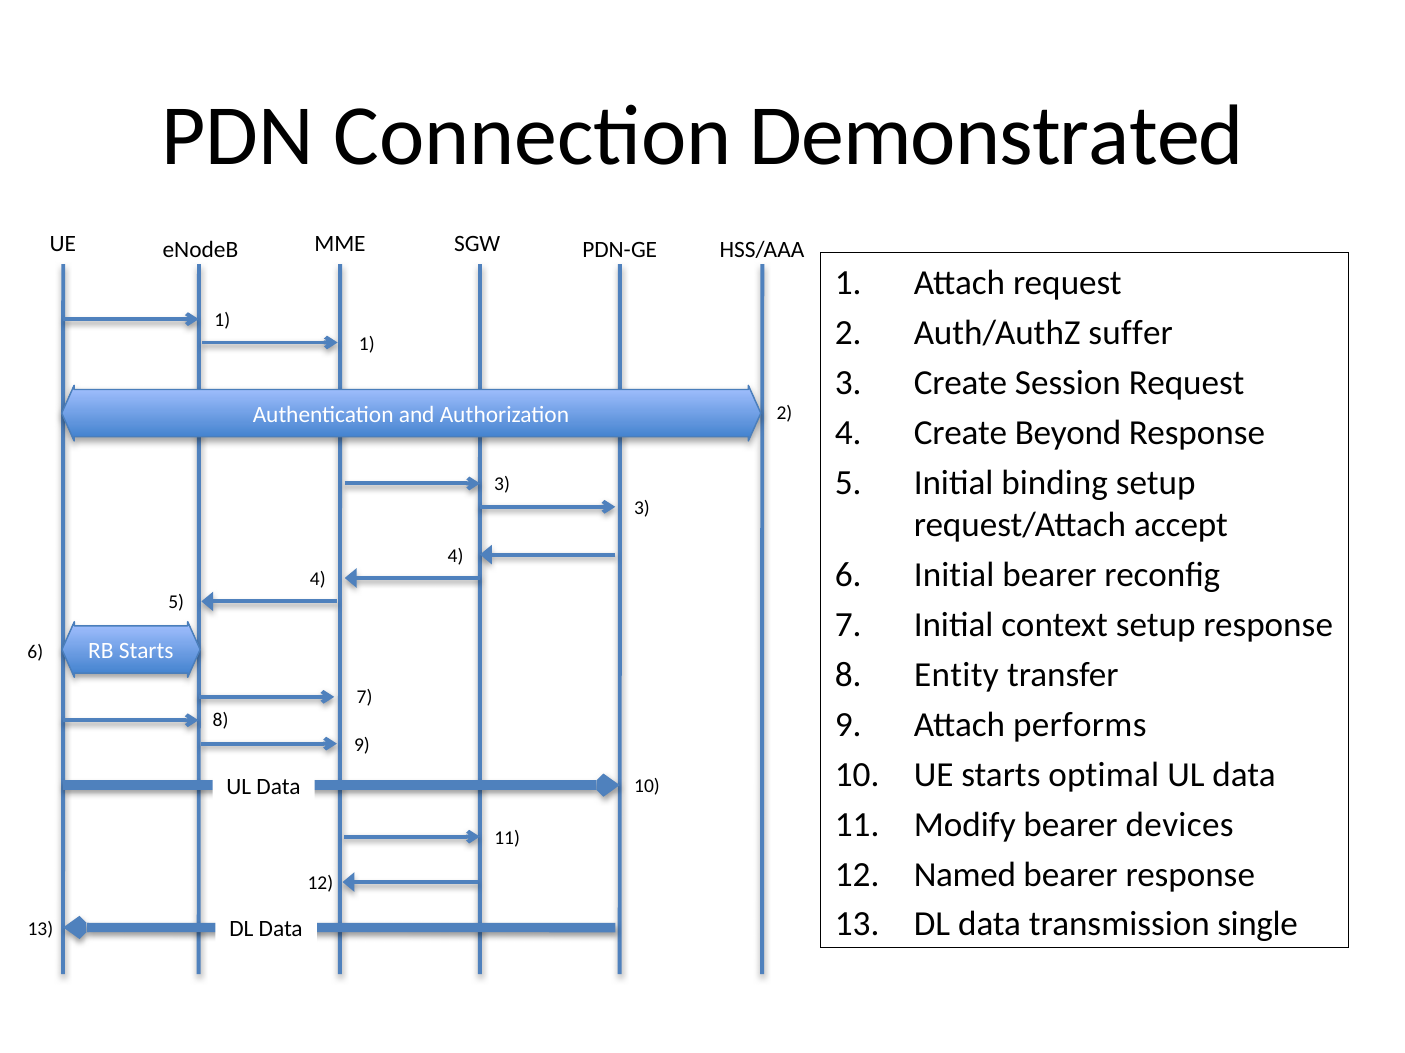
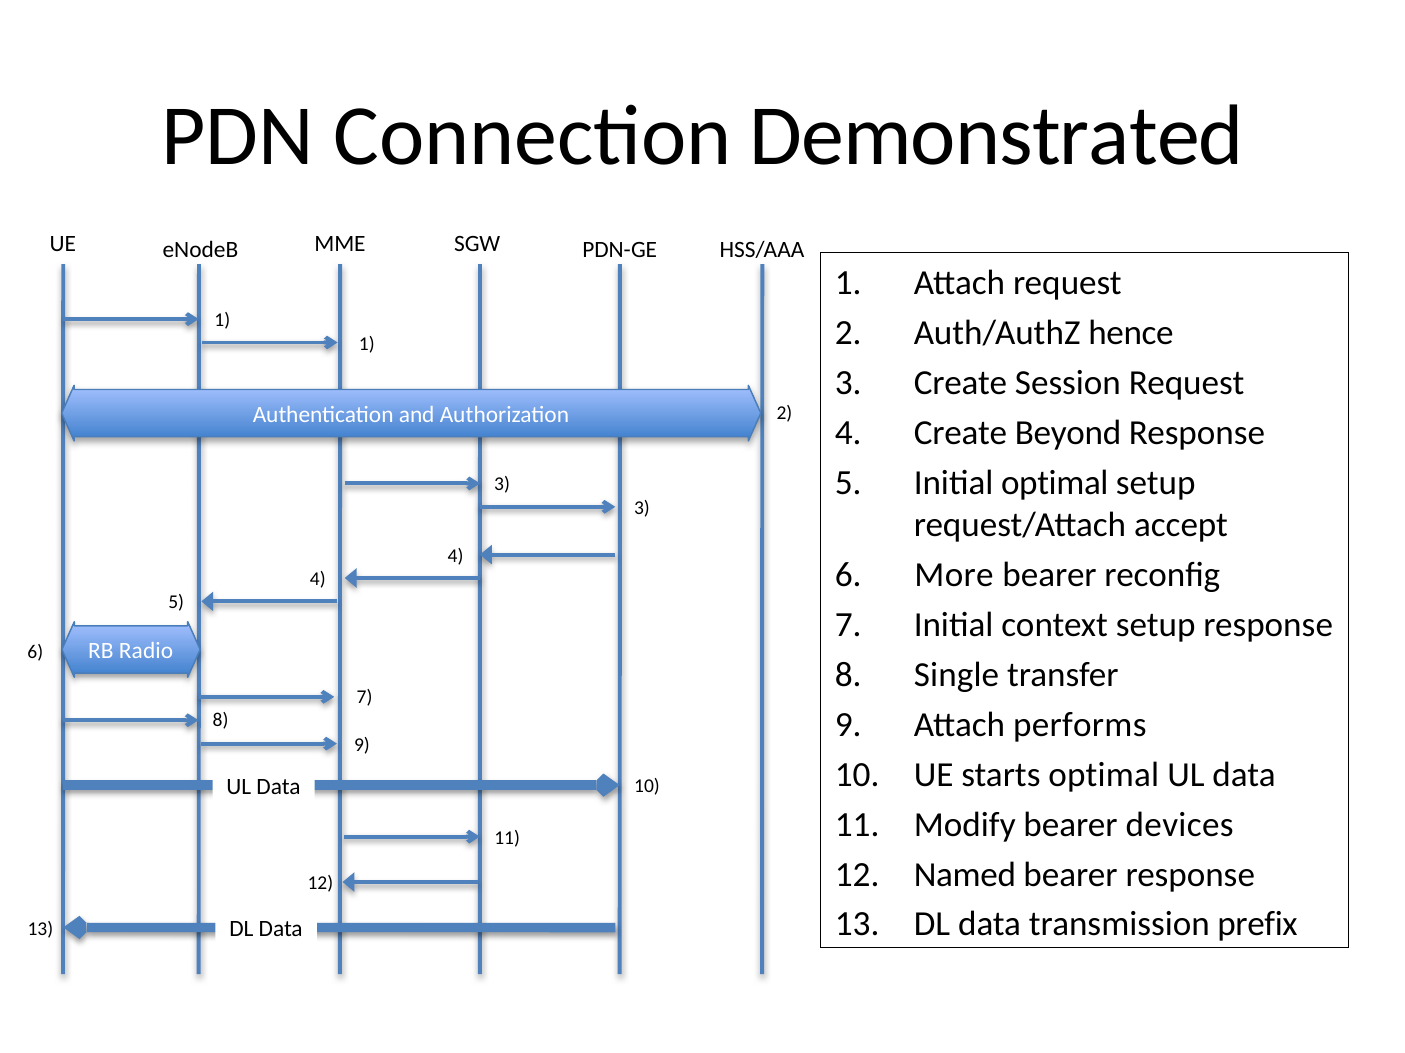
suffer: suffer -> hence (1131, 333)
Initial binding: binding -> optimal (1055, 483)
6 Initial: Initial -> More (954, 575)
RB Starts: Starts -> Radio (146, 652)
Entity: Entity -> Single (957, 675)
single: single -> prefix (1258, 925)
